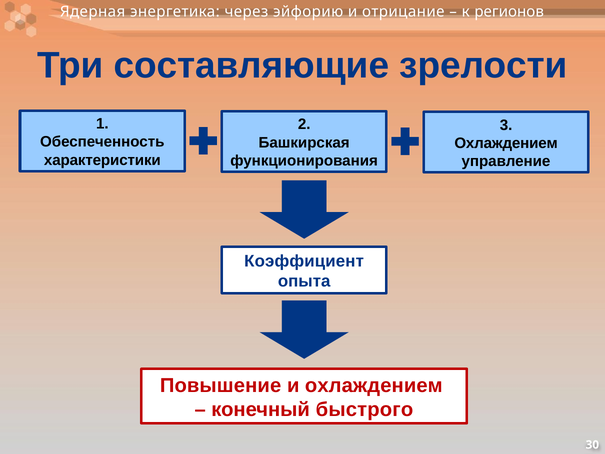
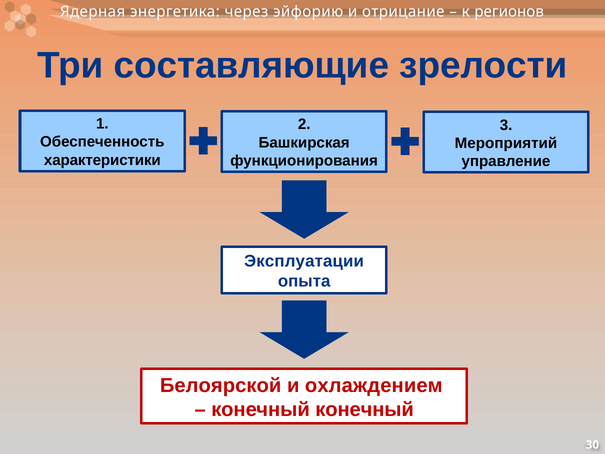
Охлаждением: Охлаждением -> Мероприятий (506, 143)
Коэффициент: Коэффициент -> Эксплуатации (304, 261)
Повышение: Повышение -> Белоярской (221, 385)
конечный быстрого: быстрого -> конечный (365, 409)
